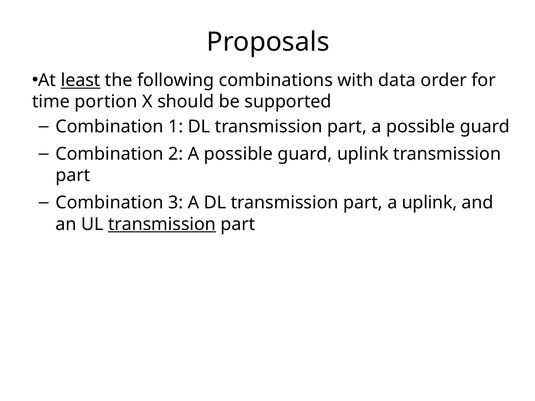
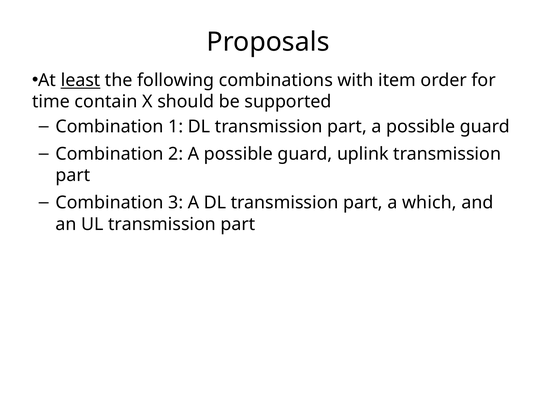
data: data -> item (397, 80)
portion: portion -> contain (106, 102)
a uplink: uplink -> which (429, 203)
transmission underline: present -> none (162, 224)
